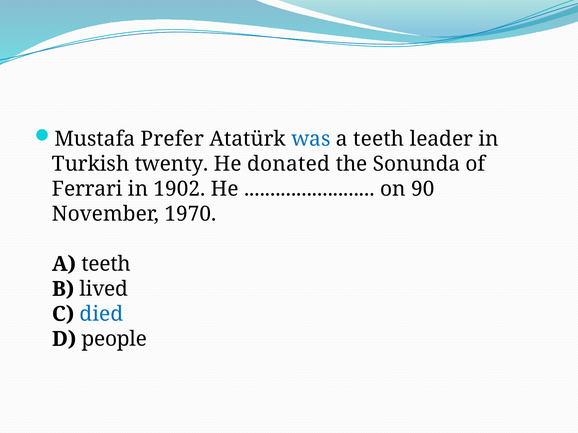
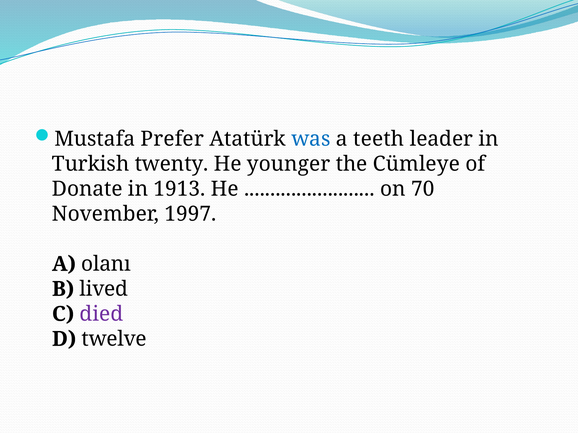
donated: donated -> younger (289, 164)
Sonunda: Sonunda -> Cümleye (416, 164)
Ferrari: Ferrari -> Donate (87, 189)
1902: 1902 -> 1913 (179, 189)
90: 90 -> 70 (423, 189)
1970: 1970 -> 1997 (191, 214)
teeth: teeth -> olanı (106, 264)
died colour: blue -> purple (101, 314)
people: people -> twelve (114, 339)
